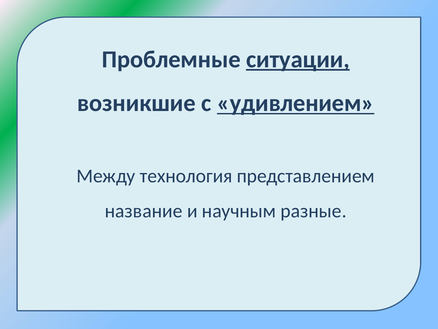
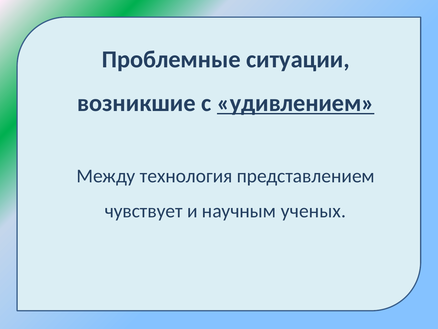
ситуации underline: present -> none (298, 59)
название: название -> чувствует (144, 211)
разные: разные -> ученых (313, 211)
